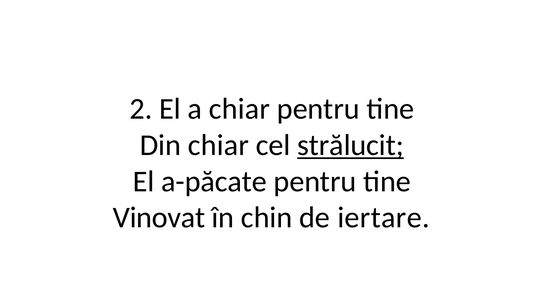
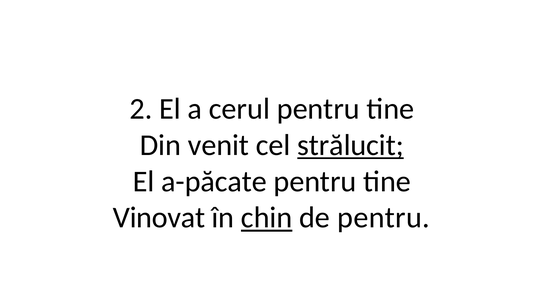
a chiar: chiar -> cerul (239, 109)
Din chiar: chiar -> venit (218, 145)
chin underline: none -> present (267, 218)
de iertare: iertare -> pentru (384, 218)
